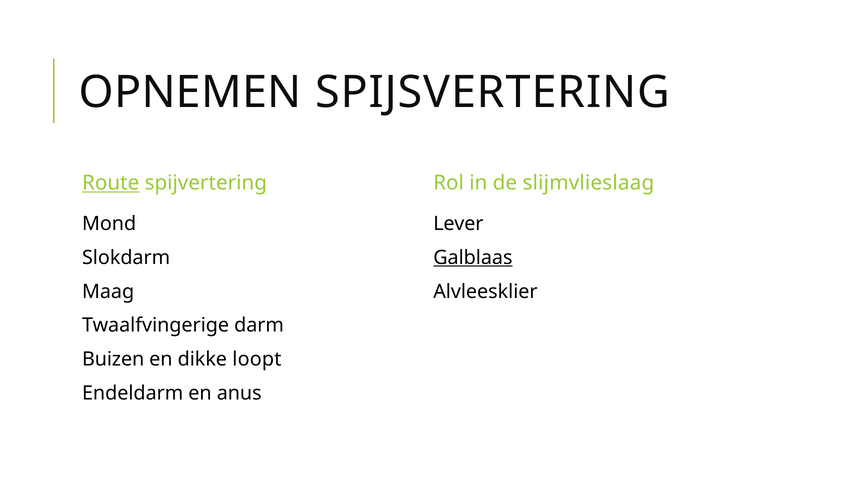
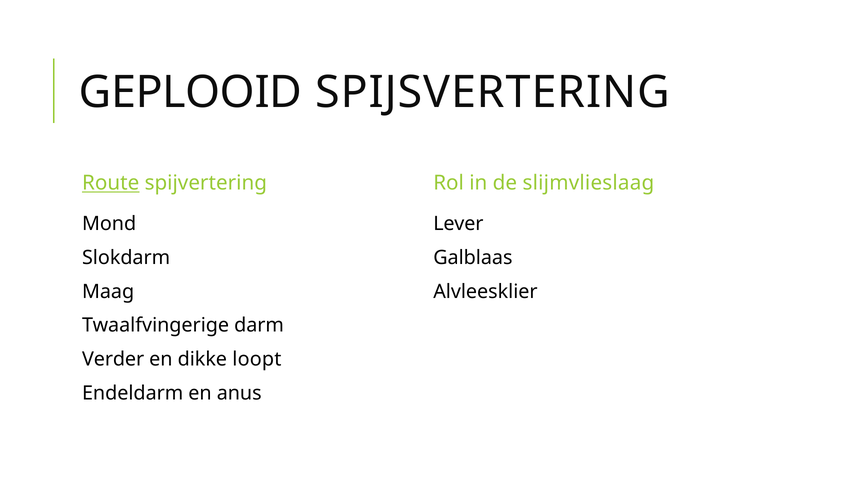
OPNEMEN: OPNEMEN -> GEPLOOID (190, 92)
Galblaas underline: present -> none (473, 258)
Buizen: Buizen -> Verder (113, 359)
